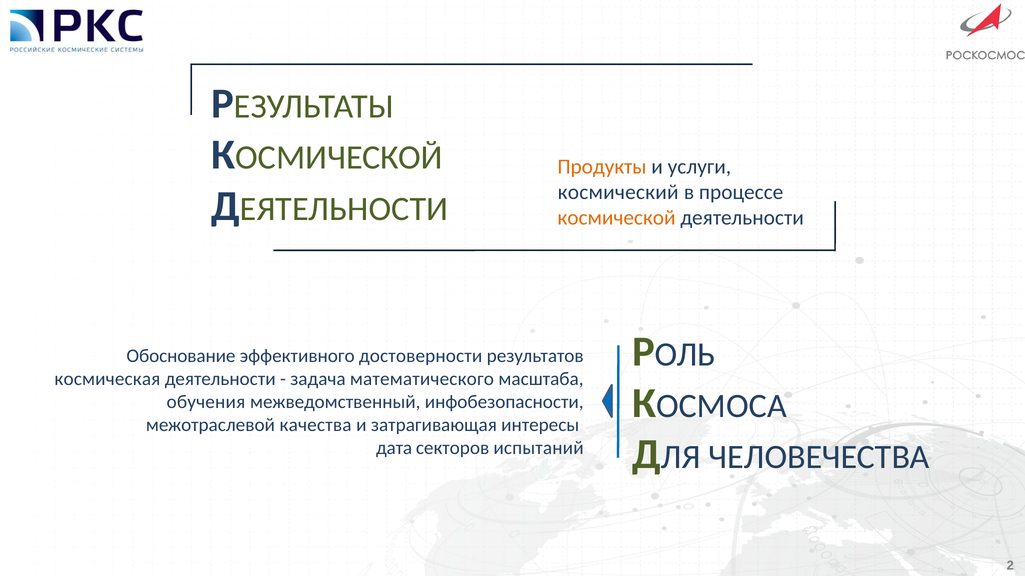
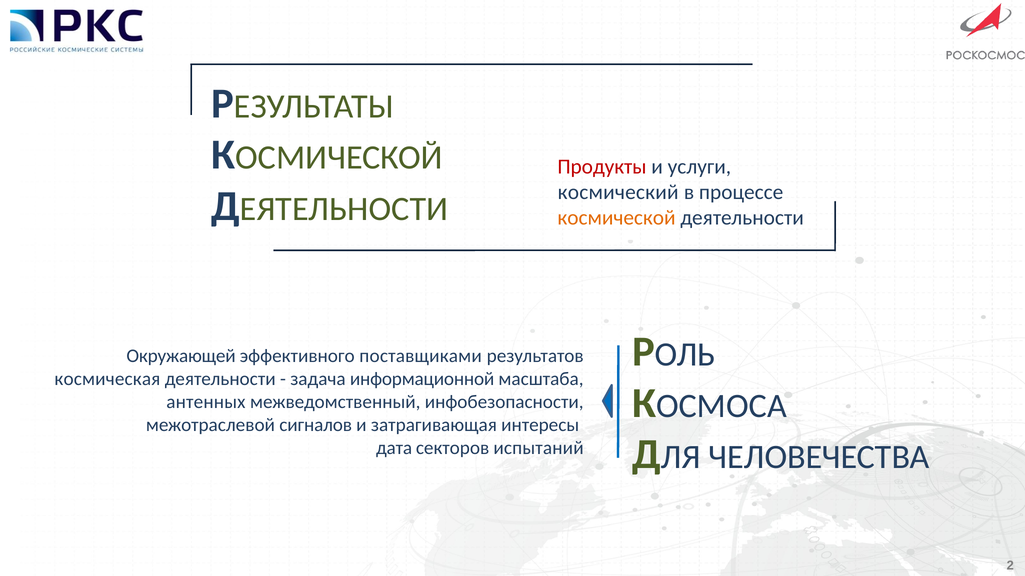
Продукты colour: orange -> red (602, 167)
Обоснование: Обоснование -> Окружающей (181, 356)
достоверности: достоверности -> поставщиками (421, 356)
математического: математического -> информационной (422, 379)
обучения: обучения -> антенных (206, 402)
качества: качества -> сигналов (316, 425)
